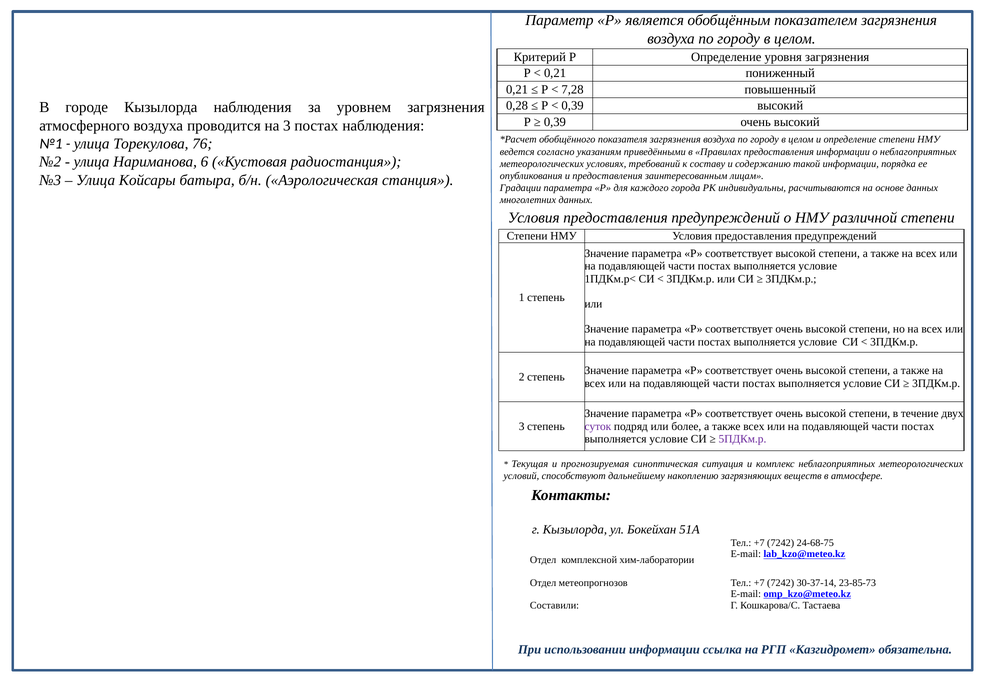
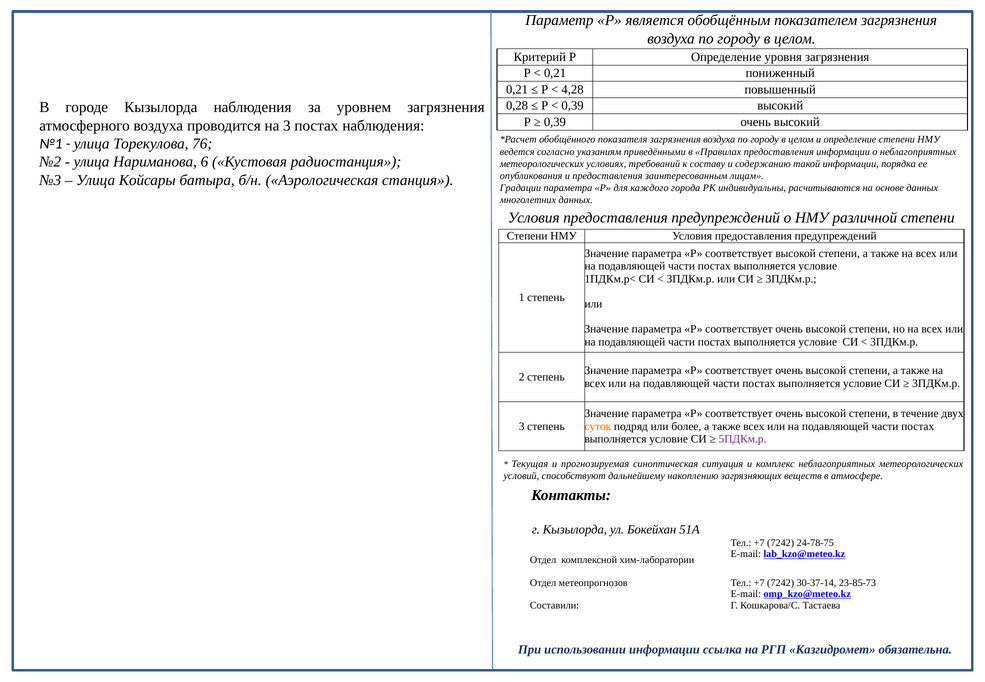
7,28: 7,28 -> 4,28 (573, 89)
суток colour: purple -> orange (598, 426)
24-68-75: 24-68-75 -> 24-78-75 (815, 543)
